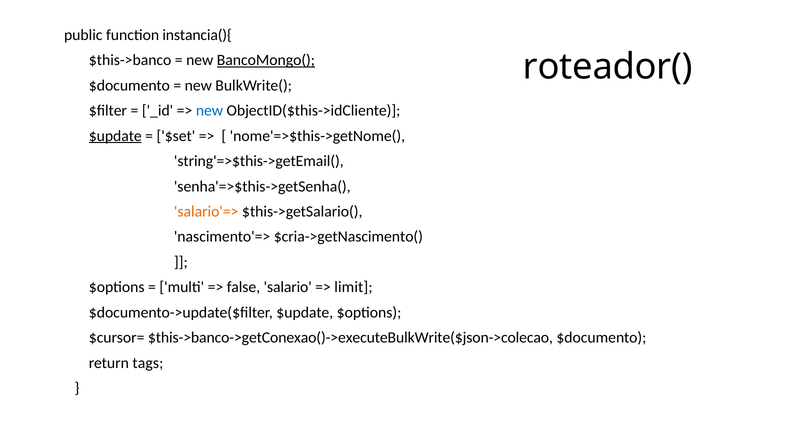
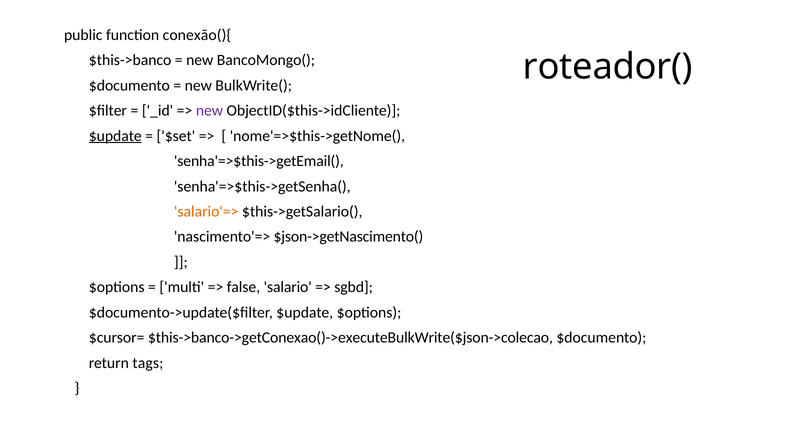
instancia(){: instancia(){ -> conexão(){ (197, 35)
BancoMongo( underline: present -> none (266, 60)
new colour: blue -> purple (209, 111)
string'=>$this->getEmail(: string'=>$this->getEmail( -> senha'=>$this->getEmail( (259, 161)
$cria->getNascimento(: $cria->getNascimento( -> $json->getNascimento( (348, 237)
limit: limit -> sgbd (354, 288)
